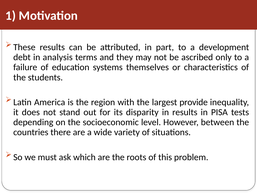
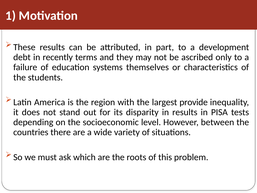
analysis: analysis -> recently (58, 57)
